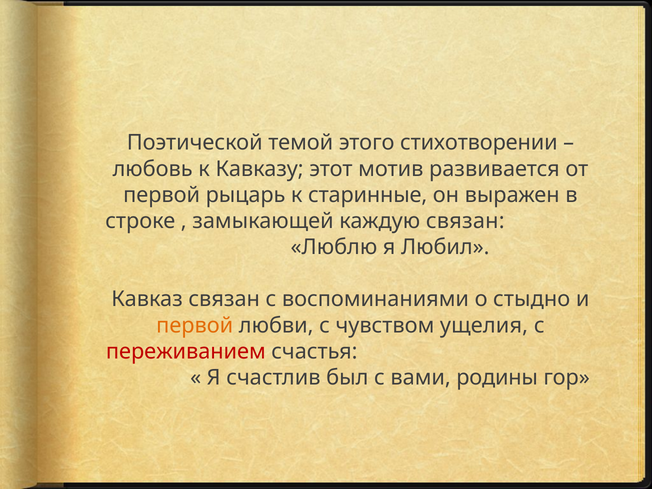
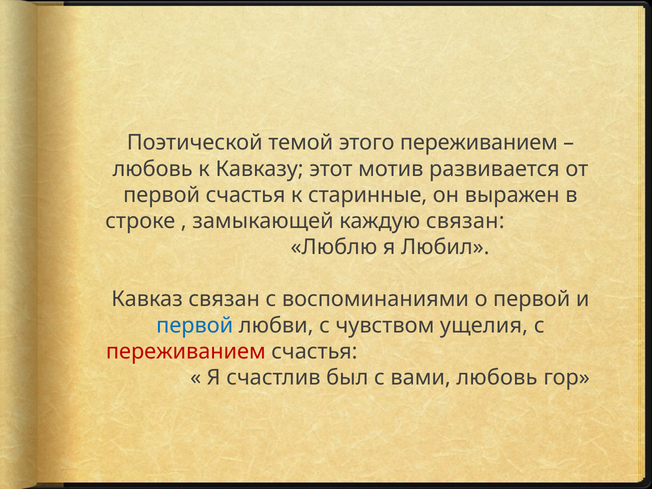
этого стихотворении: стихотворении -> переживанием (479, 143)
первой рыцарь: рыцарь -> счастья (246, 195)
о стыдно: стыдно -> первой (532, 299)
первой colour: orange -> blue (195, 325)
вами родины: родины -> любовь (497, 378)
